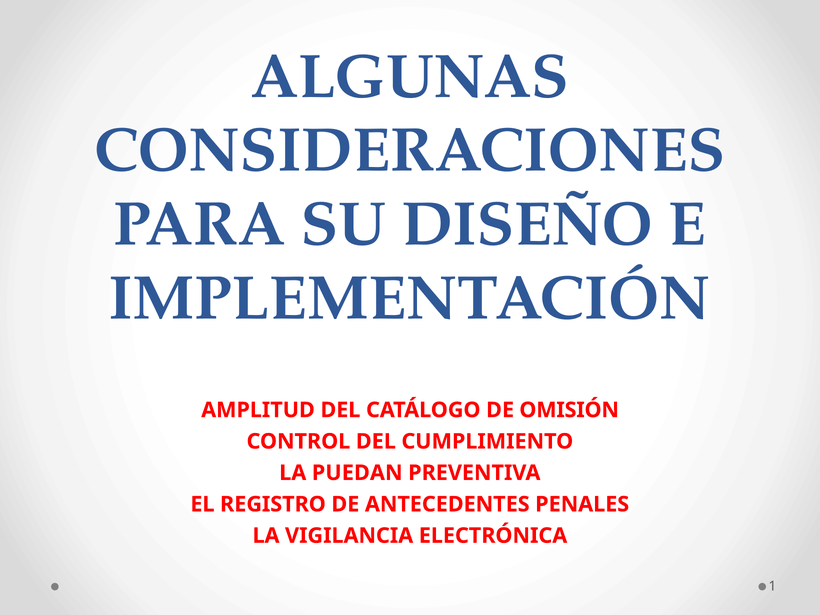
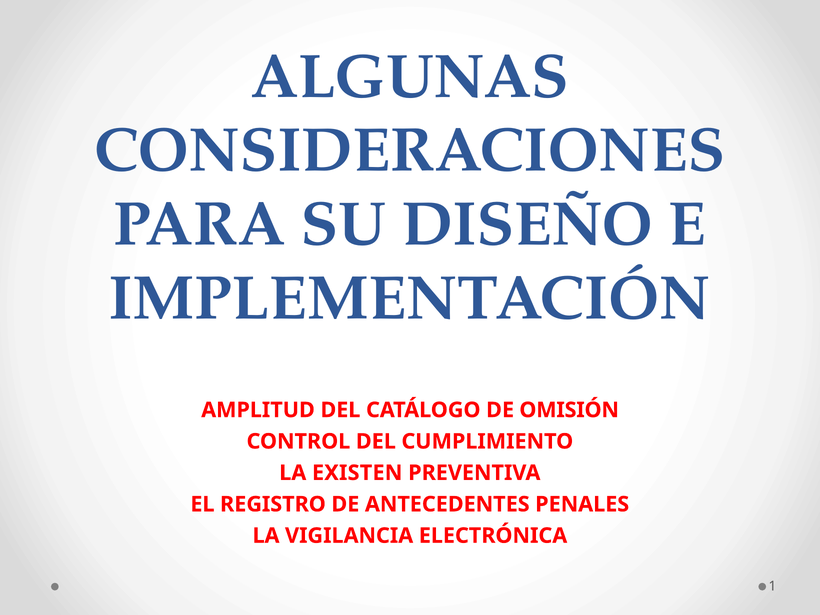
PUEDAN: PUEDAN -> EXISTEN (357, 473)
